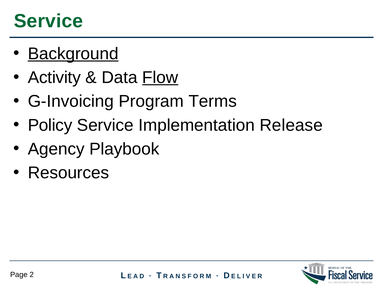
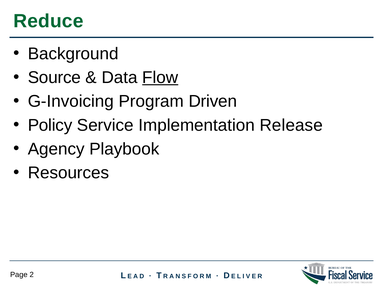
Service: Service -> Reduce (48, 21)
Background underline: present -> none (73, 54)
Activity: Activity -> Source (54, 78)
Terms: Terms -> Driven (213, 101)
